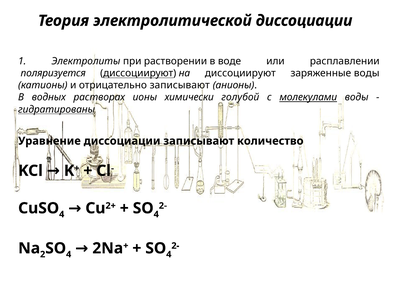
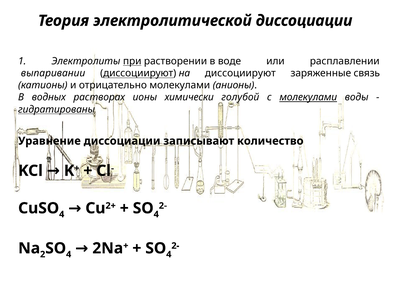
при underline: none -> present (132, 61)
поляризуется: поляризуется -> выпаривании (53, 73)
заряженные воды: воды -> связь (367, 73)
отрицательно записывают: записывают -> молекулами (180, 85)
